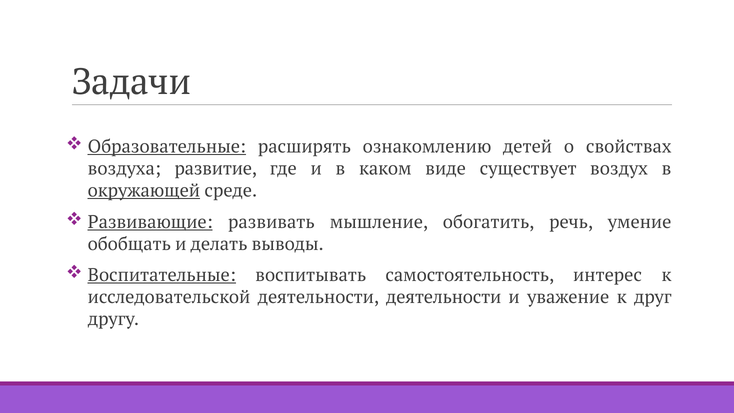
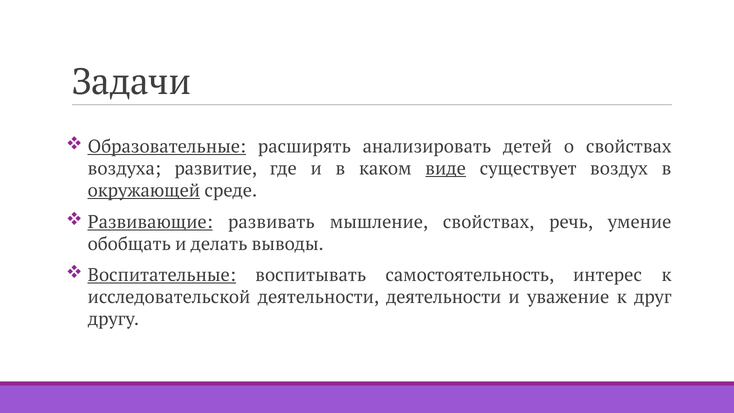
ознакомлению: ознакомлению -> анализировать (427, 147)
виде underline: none -> present (446, 169)
мышление обогатить: обогатить -> свойствах (489, 222)
